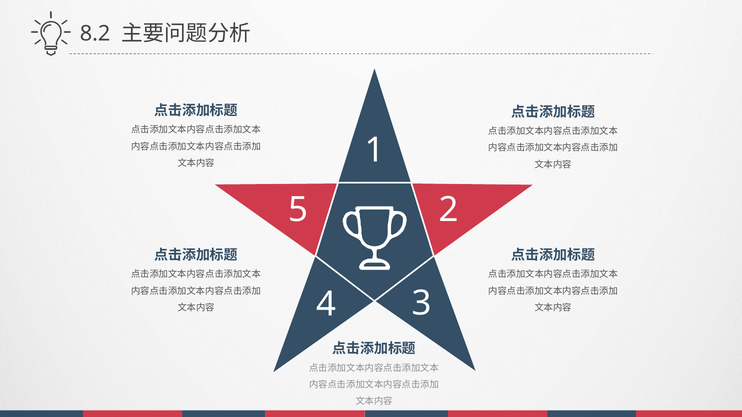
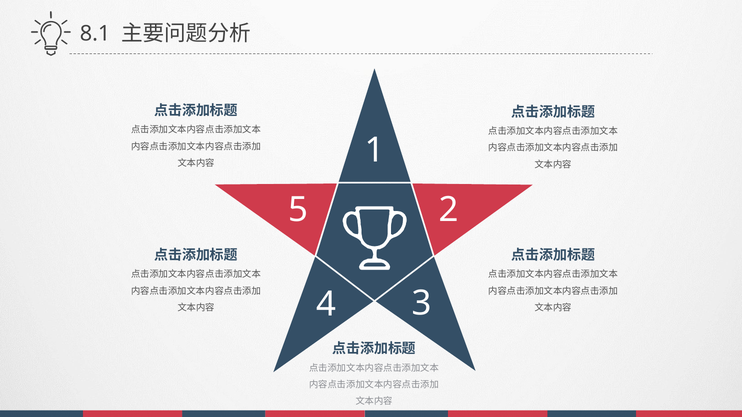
8.2: 8.2 -> 8.1 (95, 34)
